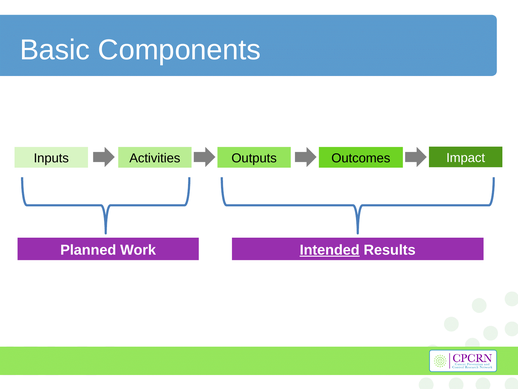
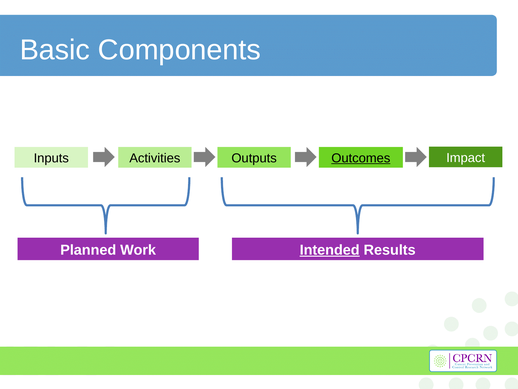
Outcomes underline: none -> present (361, 158)
